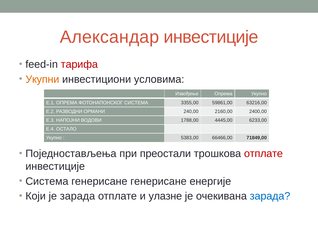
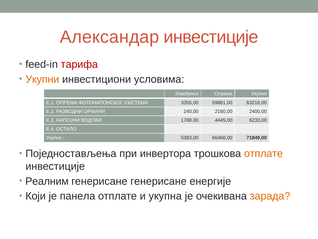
преостали: преостали -> инвертора (165, 153)
отплате colour: red -> orange (263, 153)
Система: Система -> Реалним (47, 181)
је зарада: зарада -> панела (78, 196)
улазне: улазне -> укупна (165, 196)
зарада colour: blue -> orange (270, 196)
